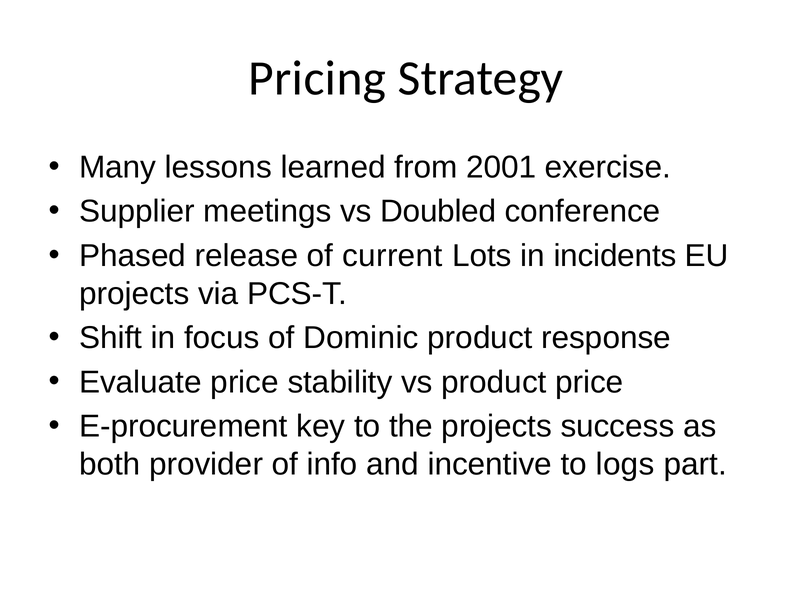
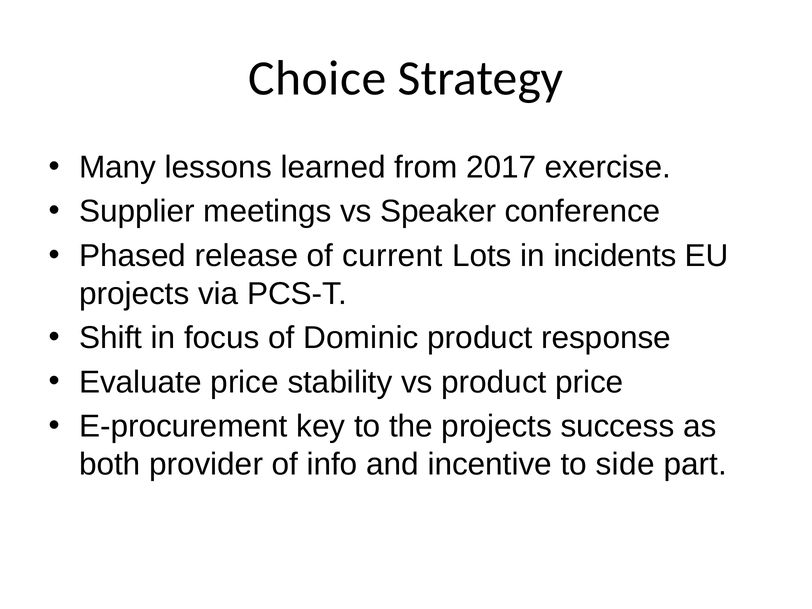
Pricing: Pricing -> Choice (317, 79)
2001: 2001 -> 2017 (501, 167)
Doubled: Doubled -> Speaker (438, 212)
logs: logs -> side (625, 464)
